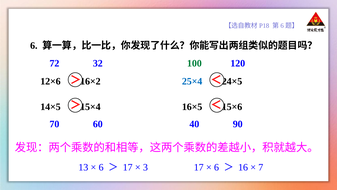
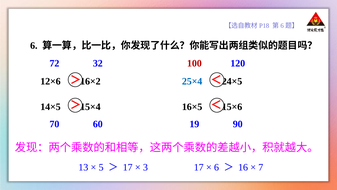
100 colour: green -> red (194, 63)
40: 40 -> 19 (194, 124)
6: 6 -> 5 (101, 167)
